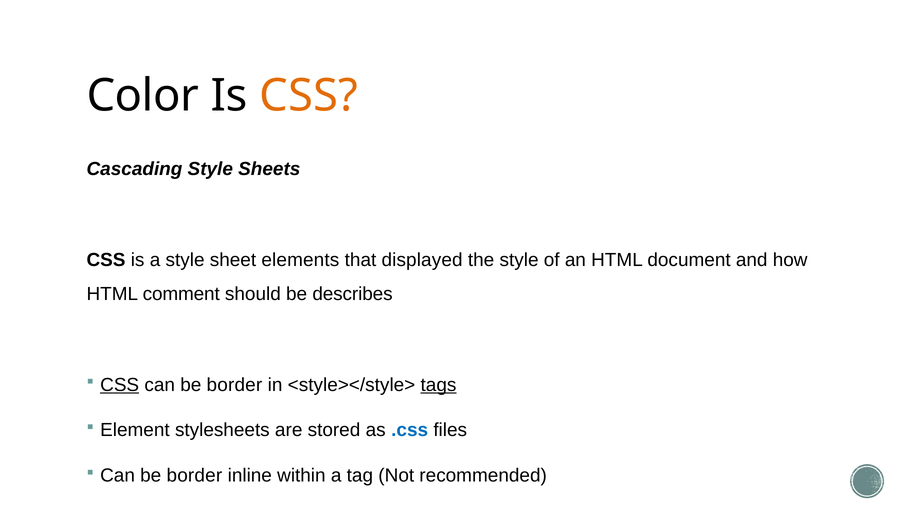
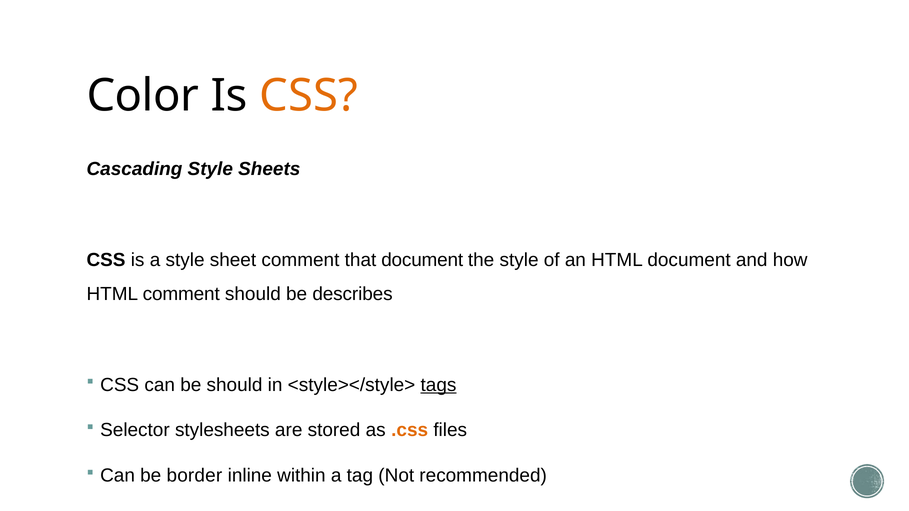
sheet elements: elements -> comment (300, 260)
that displayed: displayed -> document (422, 260)
CSS underline: present -> none (120, 385)
border: border -> should (235, 385)
Element: Element -> Selector (135, 430)
.css colour: blue -> orange (410, 430)
